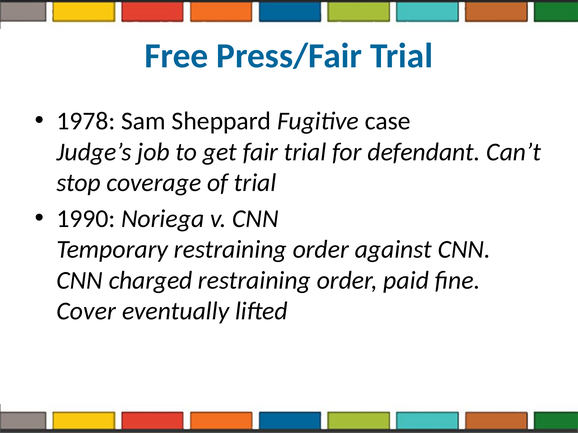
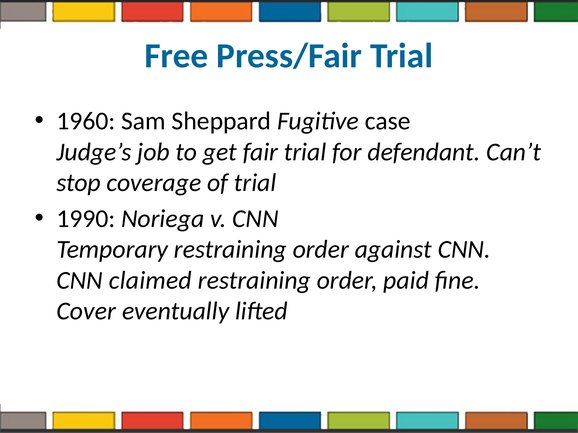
1978: 1978 -> 1960 (86, 121)
charged: charged -> claimed (150, 281)
